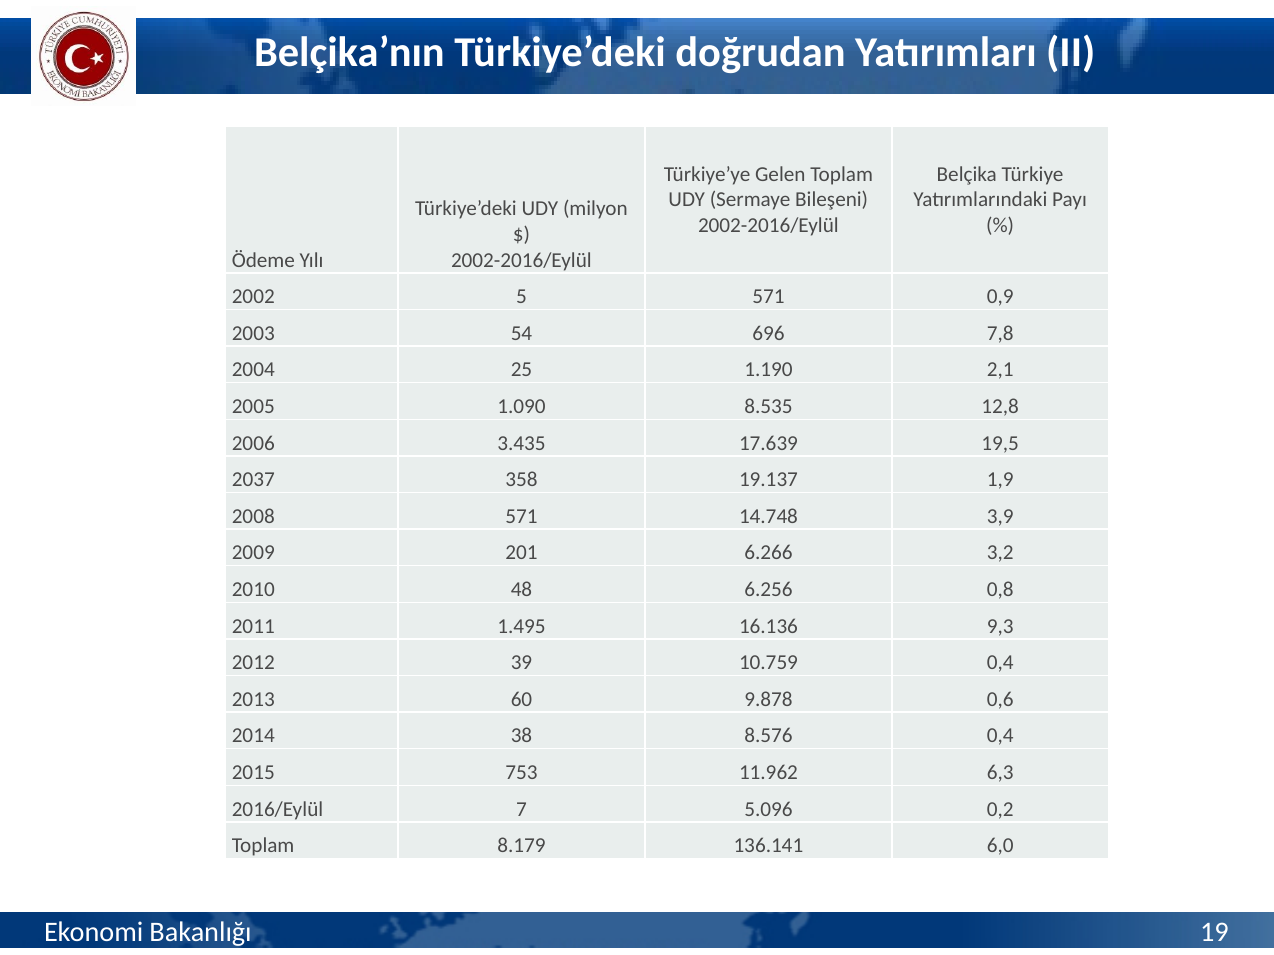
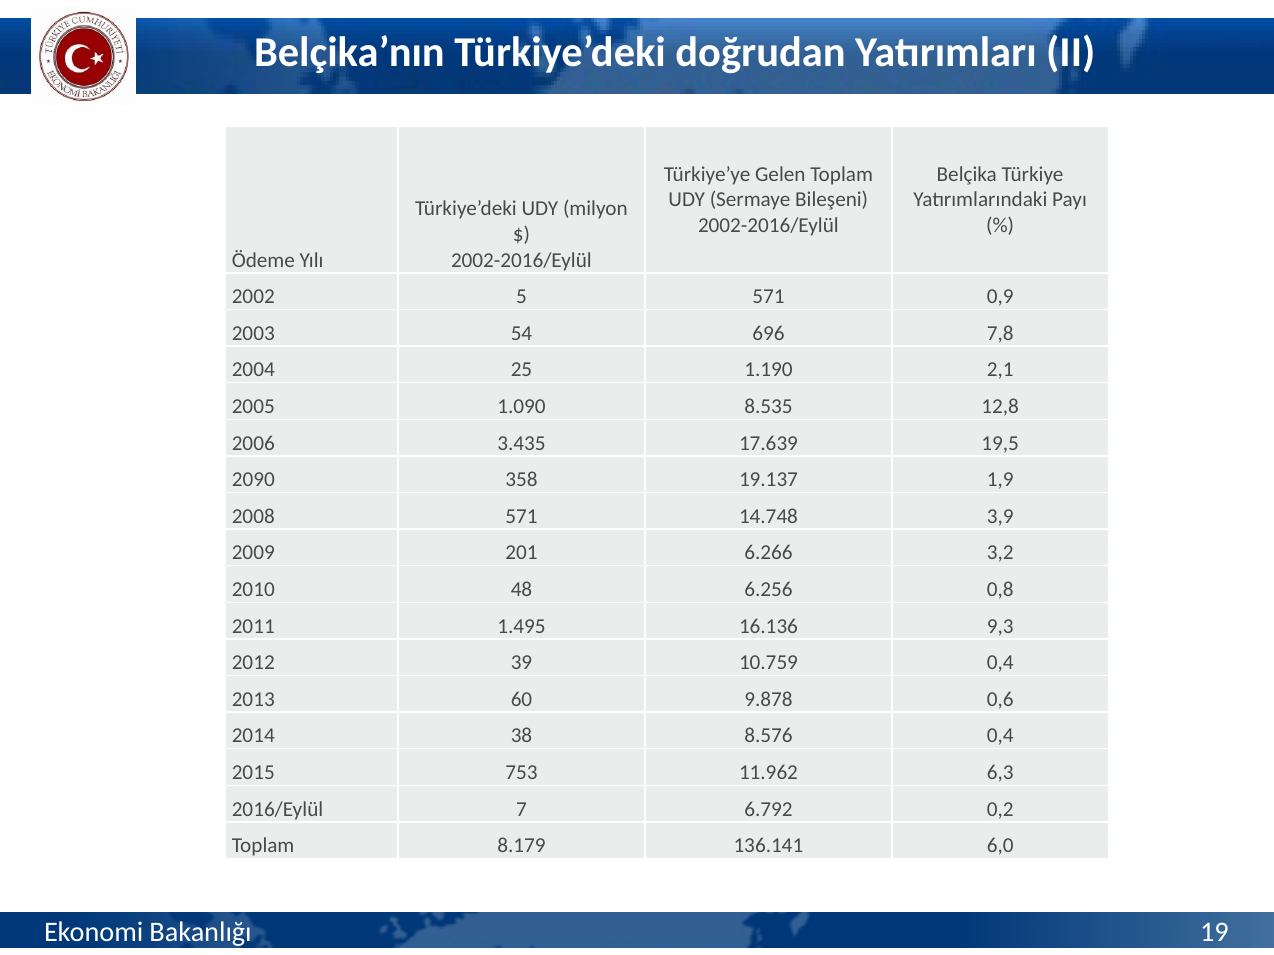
2037: 2037 -> 2090 (253, 480)
5.096: 5.096 -> 6.792 (769, 810)
